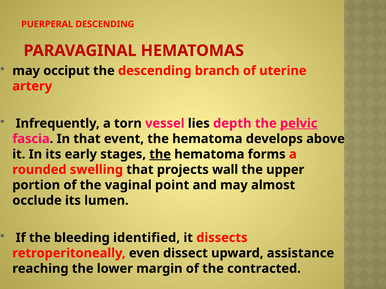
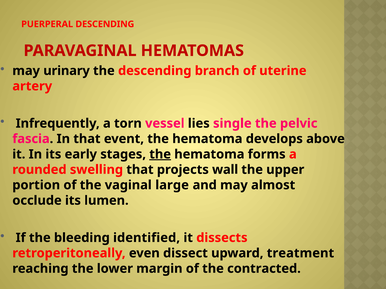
occiput: occiput -> urinary (67, 71)
depth: depth -> single (232, 124)
pelvic underline: present -> none (299, 124)
point: point -> large (172, 185)
assistance: assistance -> treatment (300, 254)
